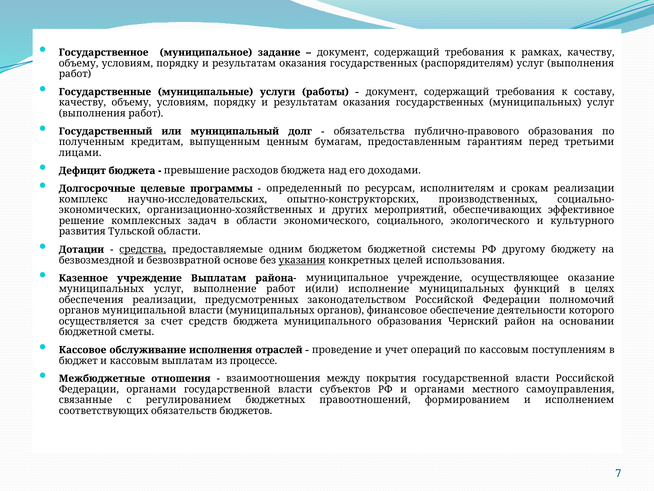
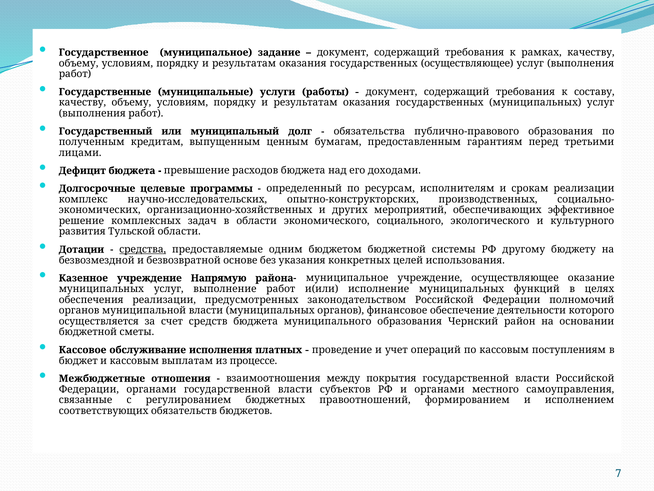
государственных распорядителям: распорядителям -> осуществляющее (467, 63)
указания underline: present -> none (302, 260)
учреждение Выплатам: Выплатам -> Напрямую (219, 278)
отраслей: отраслей -> платных (279, 350)
